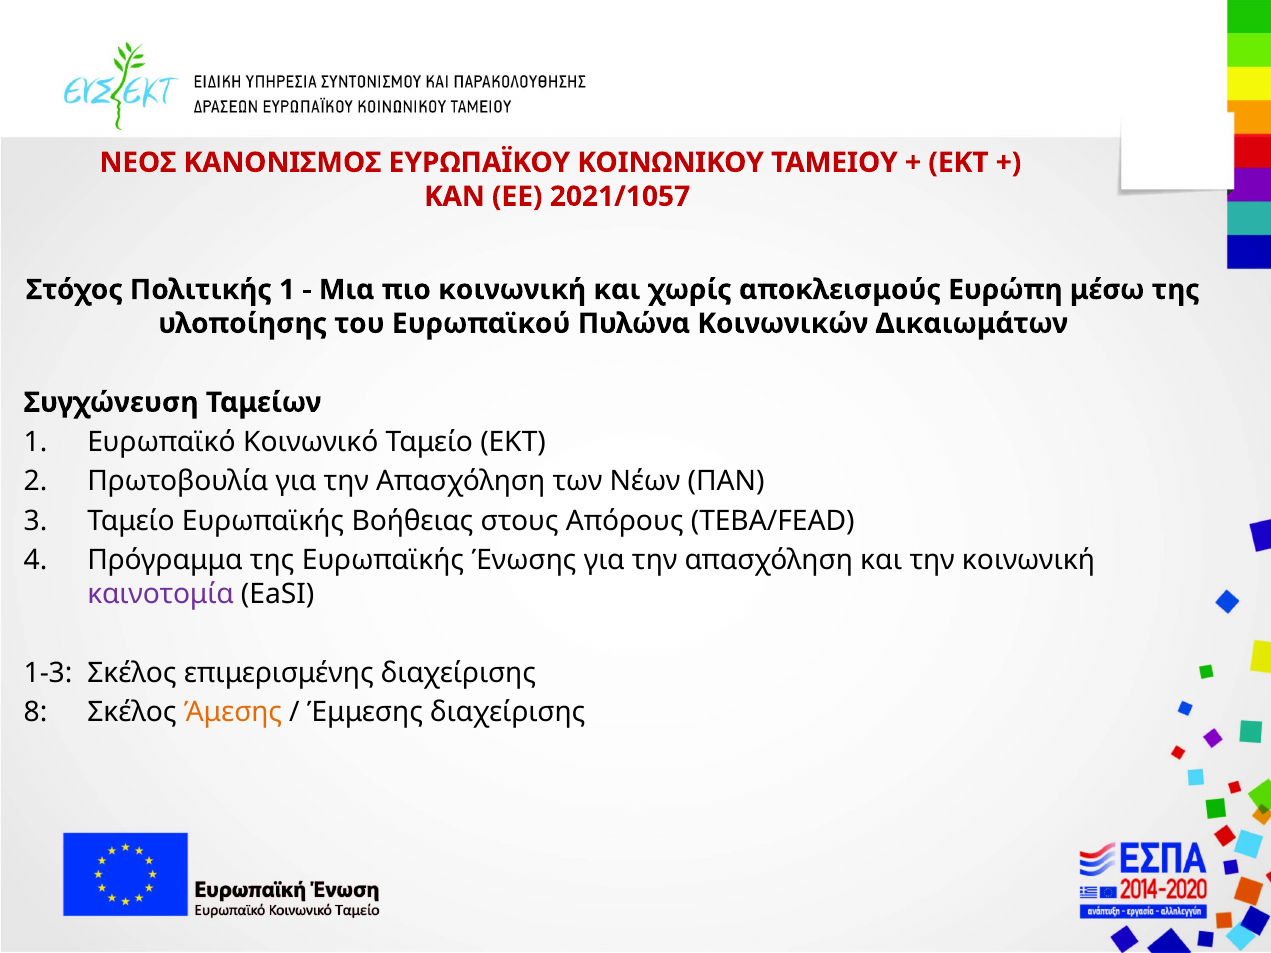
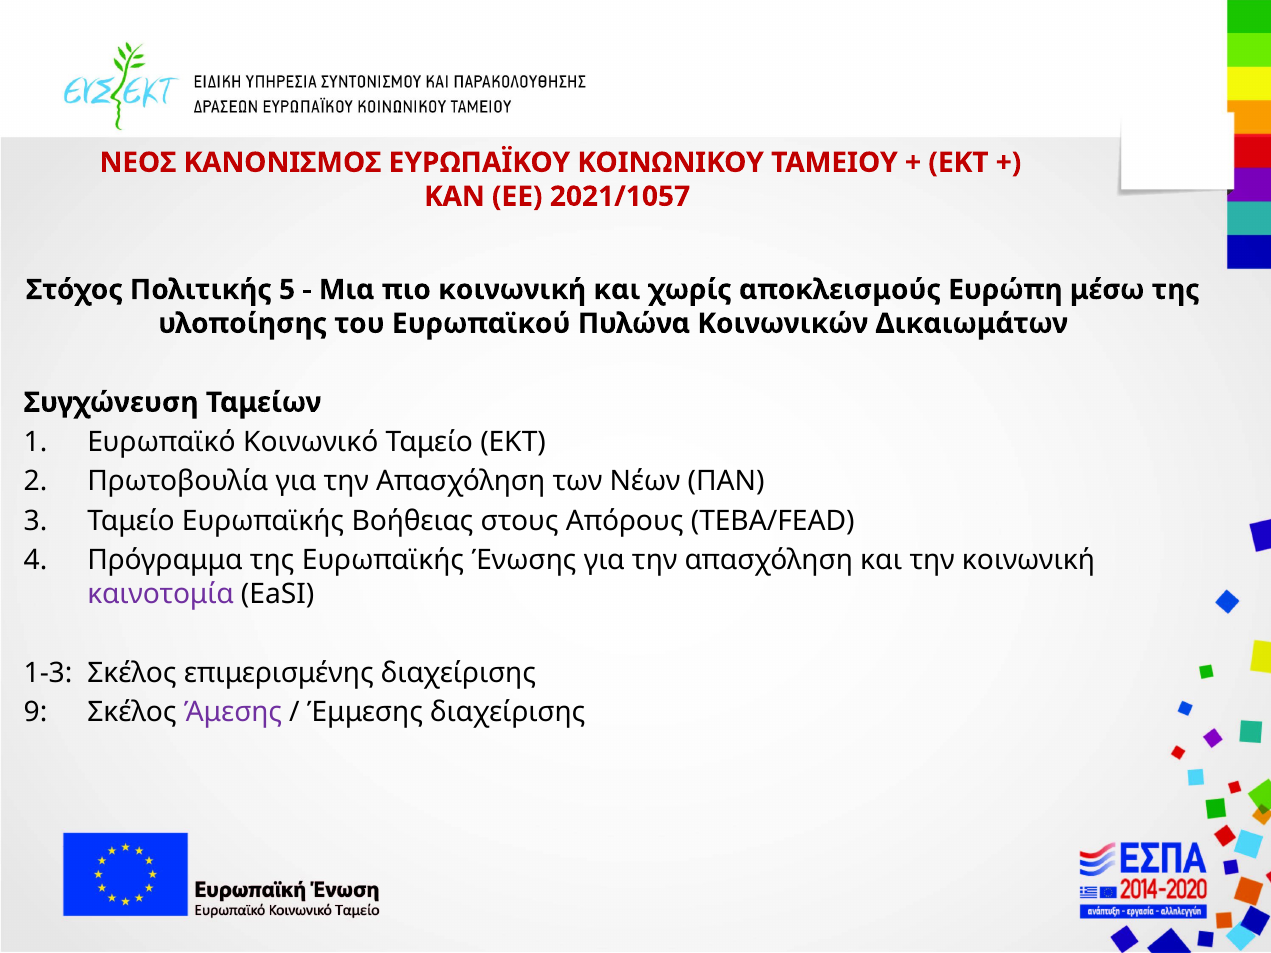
Πολιτικής 1: 1 -> 5 (287, 290)
8: 8 -> 9 (36, 713)
Άμεσης colour: orange -> purple (233, 713)
